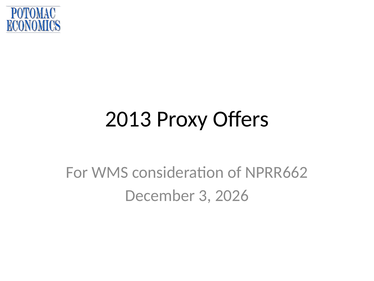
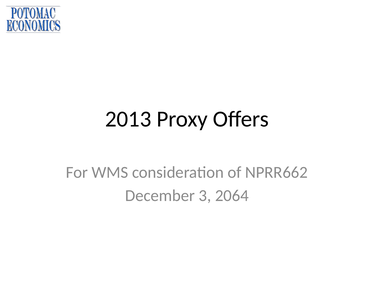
2026: 2026 -> 2064 (232, 195)
